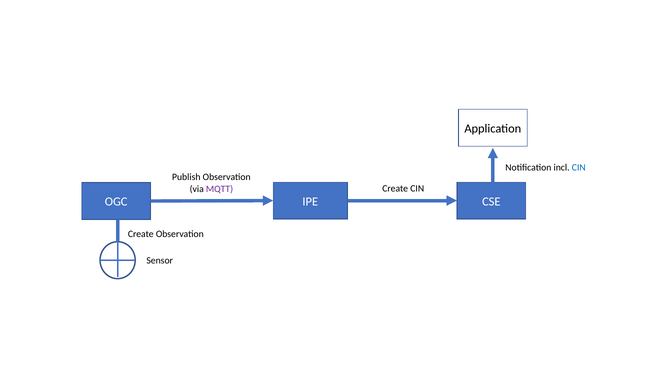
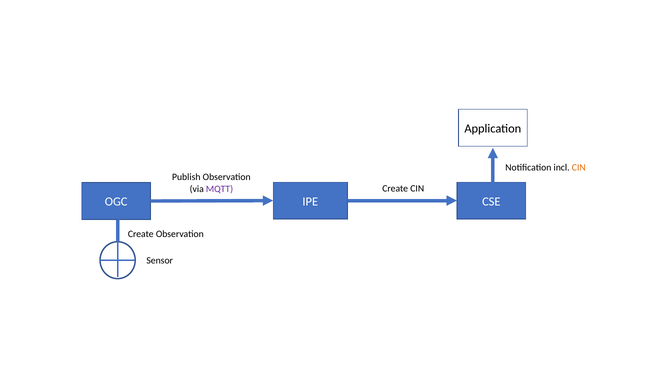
CIN colour: blue -> orange (579, 168)
